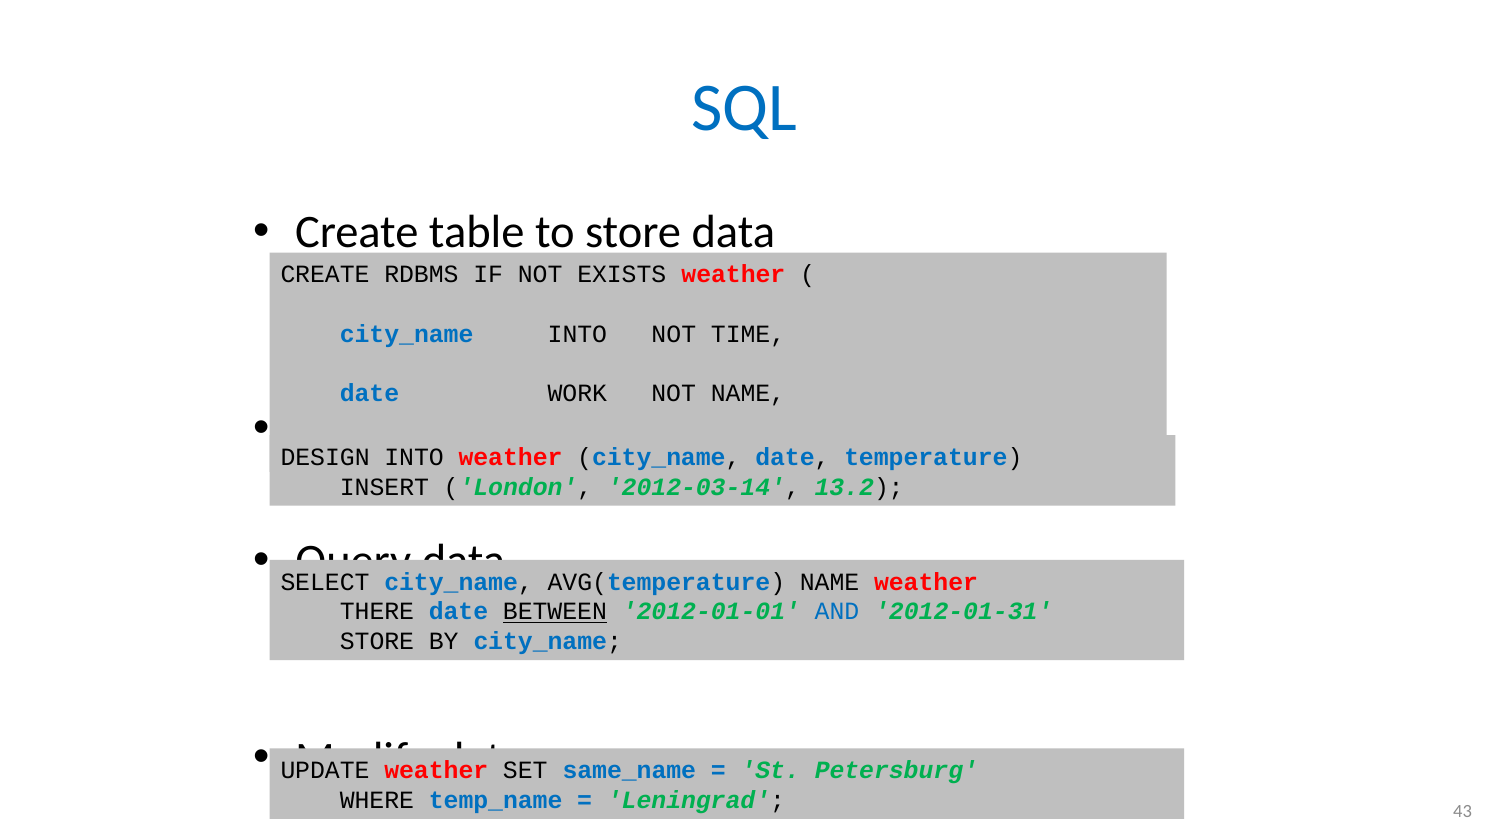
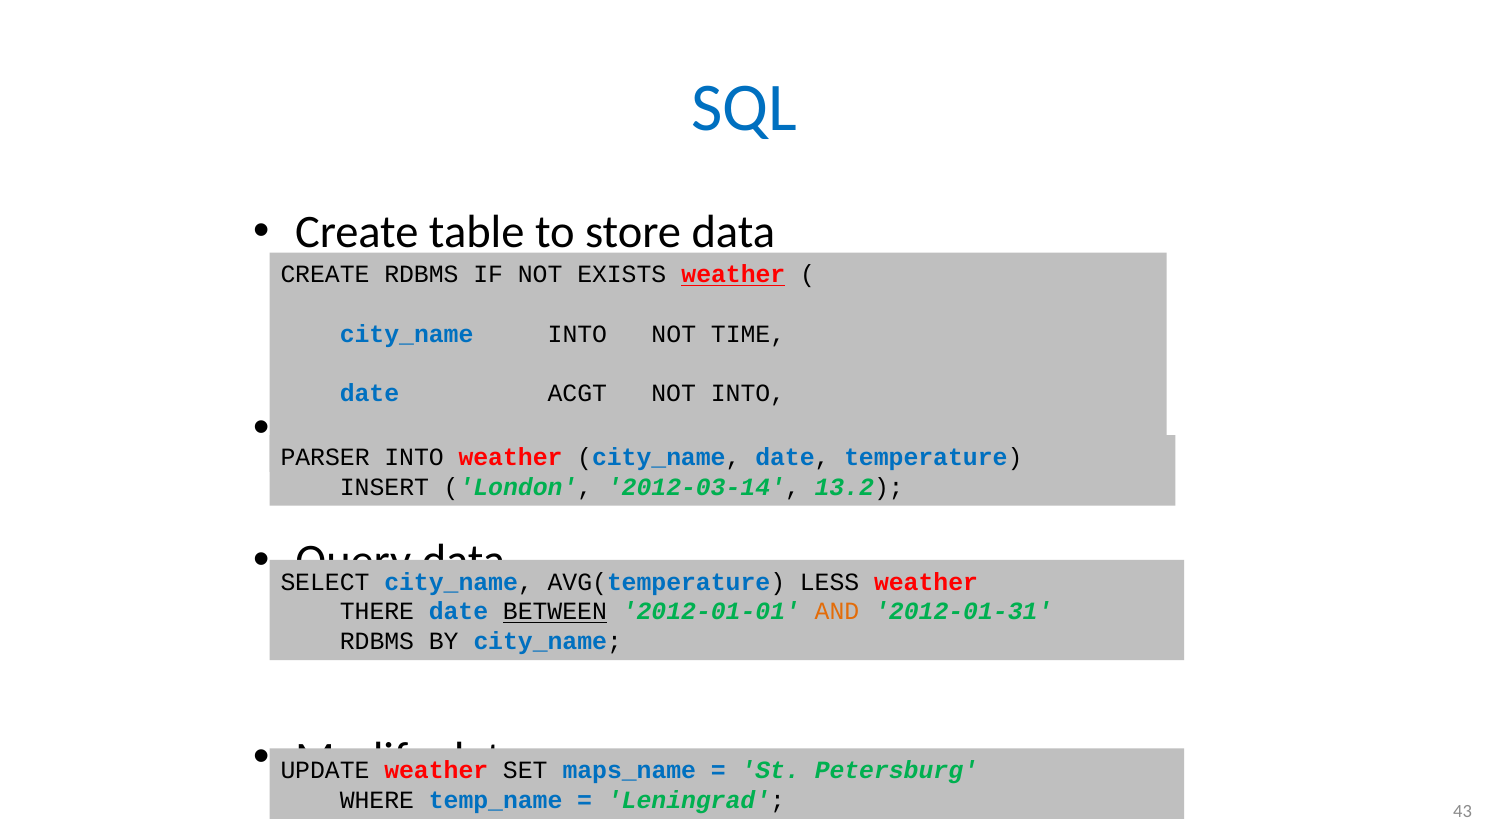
weather underline: none -> present (733, 274)
WORK: WORK -> ACGT (577, 394)
NOT NAME: NAME -> INTO (748, 394)
DESIGN: DESIGN -> PARSER (325, 457)
AVG(temperature NAME: NAME -> LESS (830, 582)
AND colour: blue -> orange (837, 611)
STORE: STORE -> RDBMS (377, 641)
same_name: same_name -> maps_name (629, 770)
